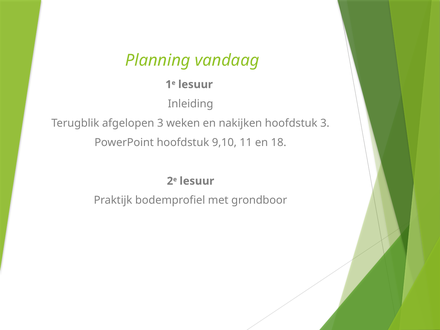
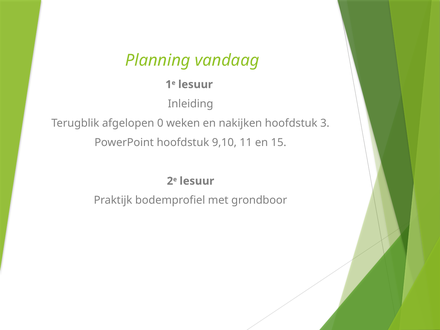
afgelopen 3: 3 -> 0 (160, 123)
18: 18 -> 15 (279, 142)
